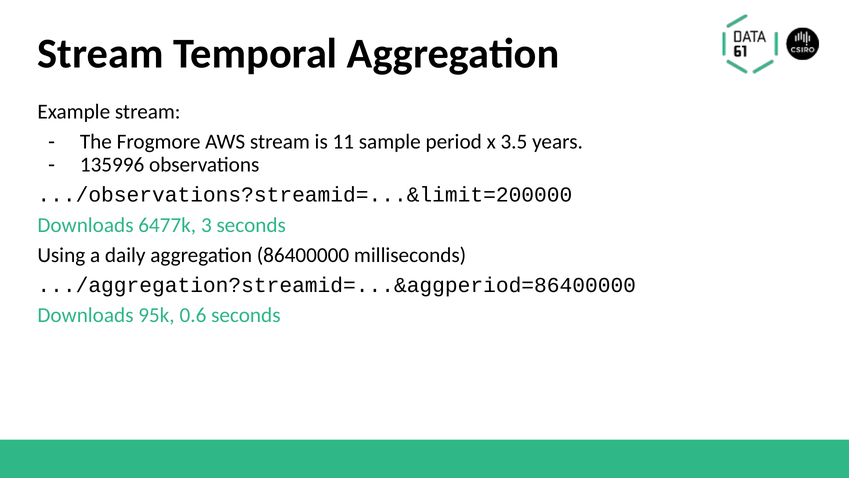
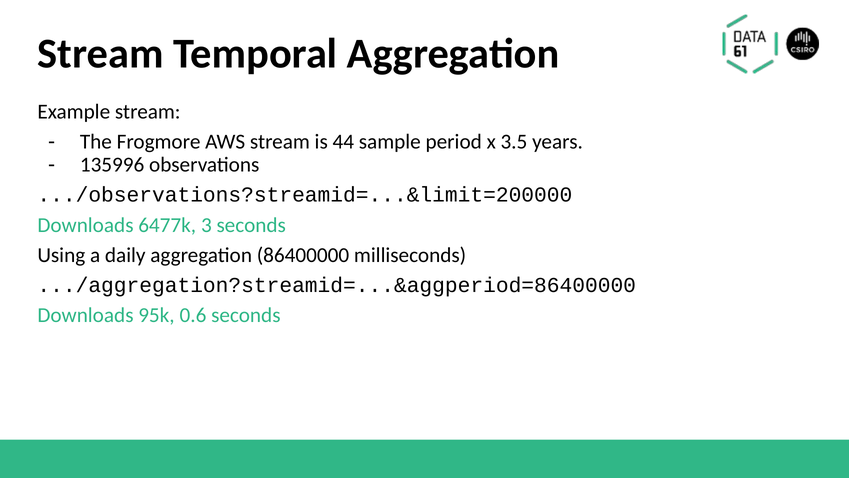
11: 11 -> 44 (343, 142)
